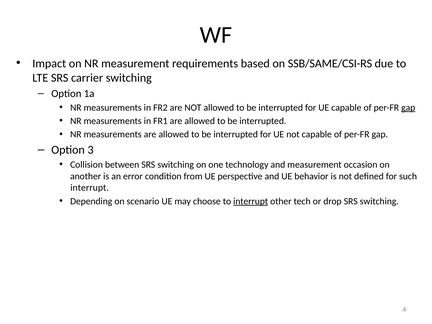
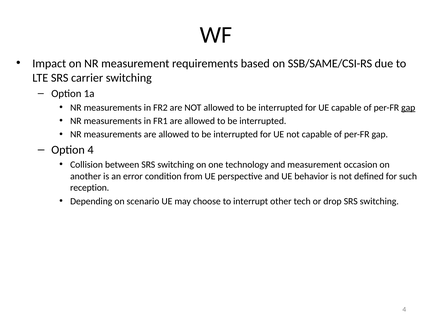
Option 3: 3 -> 4 (91, 150)
interrupt: interrupt -> reception (90, 188)
interrupt underline: present -> none (251, 201)
